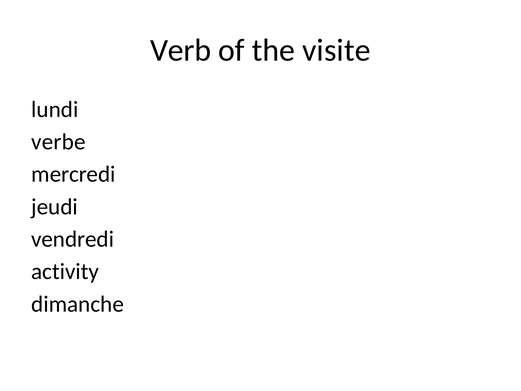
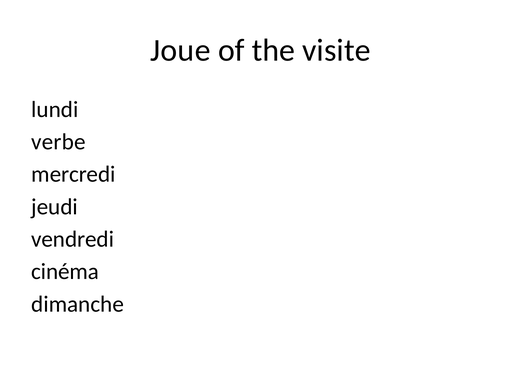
Verb: Verb -> Joue (180, 50)
activity: activity -> cinéma (65, 271)
